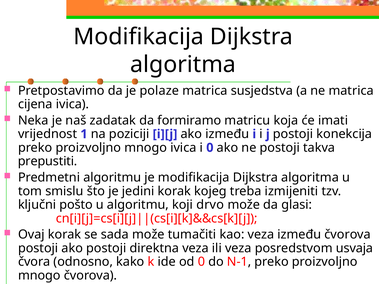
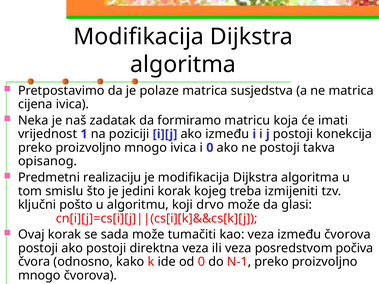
prepustiti: prepustiti -> opisanog (48, 161)
Predmetni algoritmu: algoritmu -> realizaciju (112, 178)
usvaja: usvaja -> počiva (354, 248)
